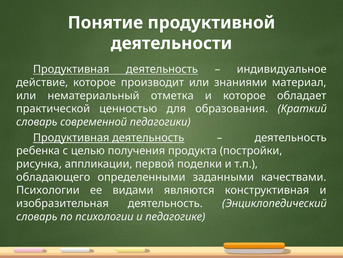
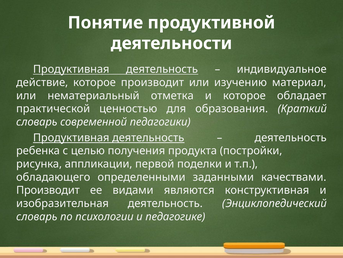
знаниями: знаниями -> изучению (241, 82)
Психологии: Психологии -> Производит (48, 190)
